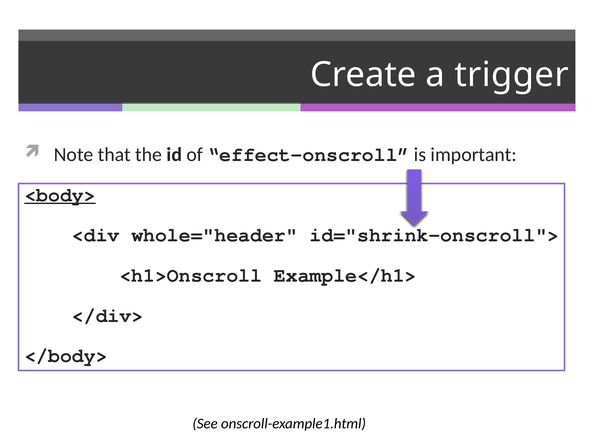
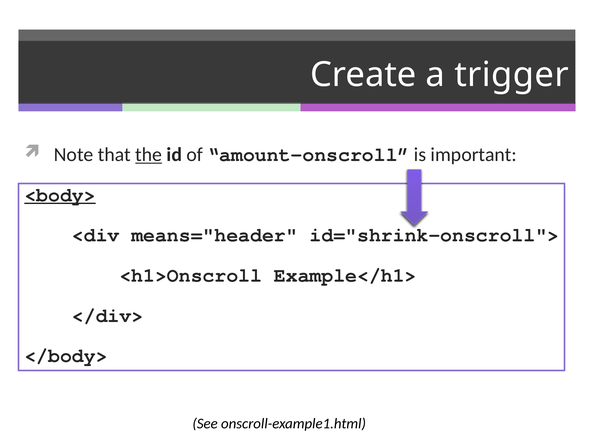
the underline: none -> present (149, 155)
effect-onscroll: effect-onscroll -> amount-onscroll (308, 155)
whole="header: whole="header -> means="header (215, 235)
